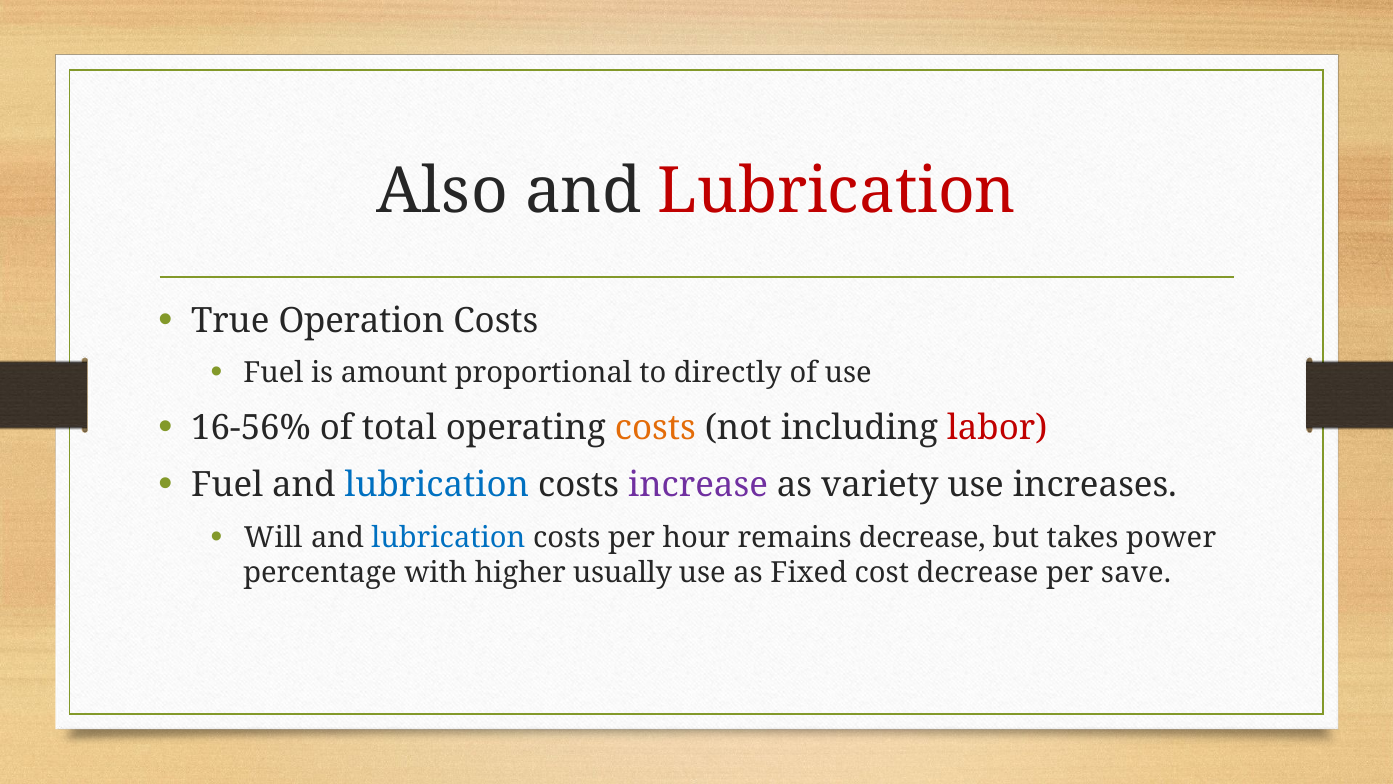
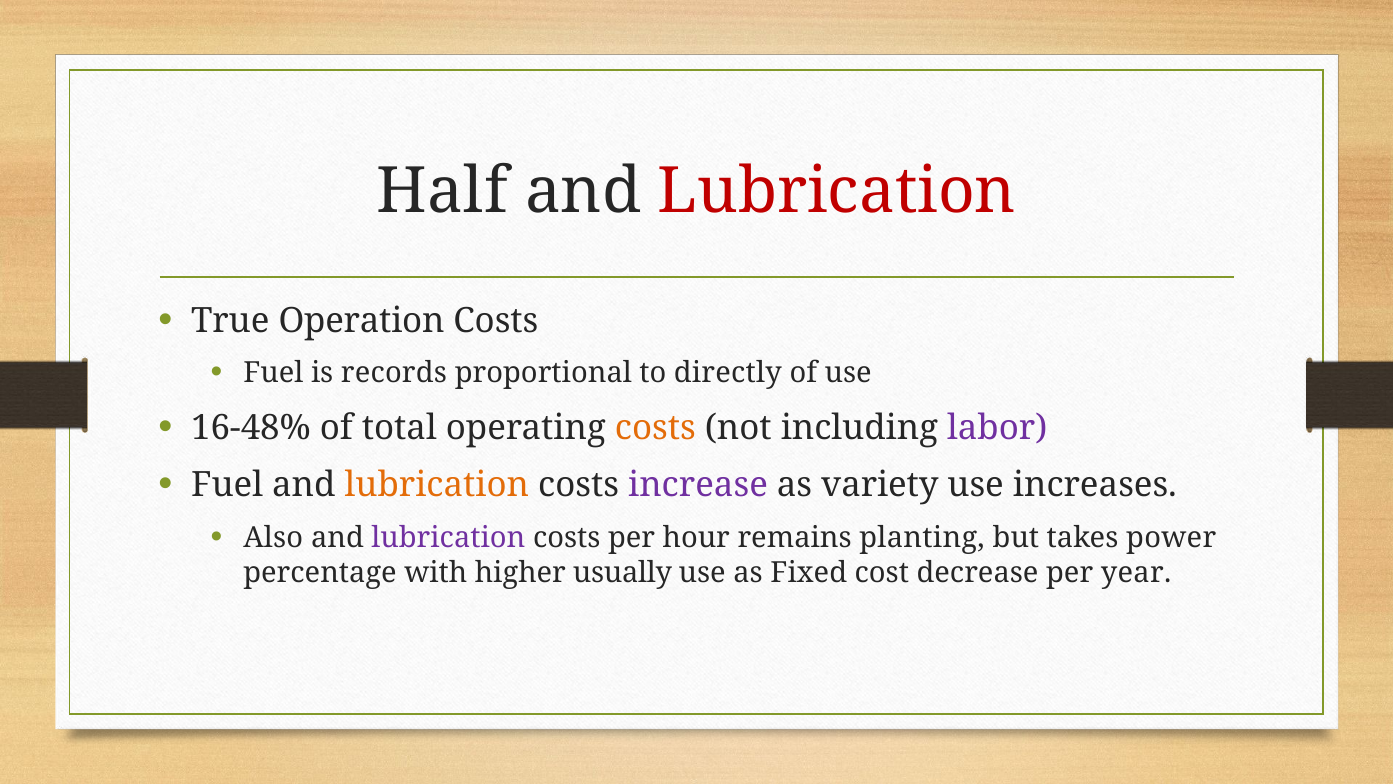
Also: Also -> Half (442, 191)
amount: amount -> records (394, 373)
16-56%: 16-56% -> 16-48% (251, 428)
labor colour: red -> purple (997, 428)
lubrication colour: blue -> orange (437, 485)
Will: Will -> Also (273, 537)
lubrication colour: blue -> purple (448, 537)
remains decrease: decrease -> planting (922, 537)
save: save -> year (1136, 572)
